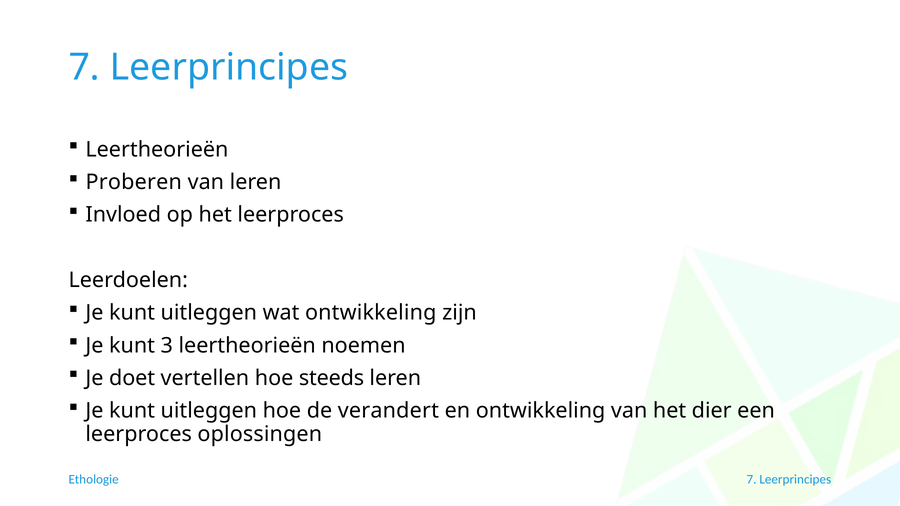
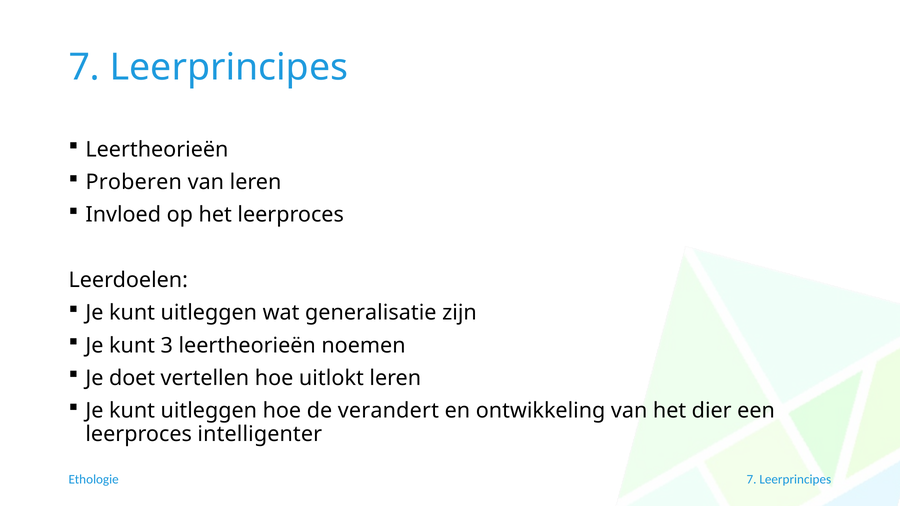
wat ontwikkeling: ontwikkeling -> generalisatie (371, 313)
steeds: steeds -> uitlokt (331, 378)
oplossingen: oplossingen -> intelligenter (260, 434)
